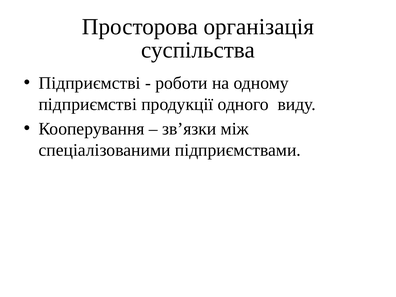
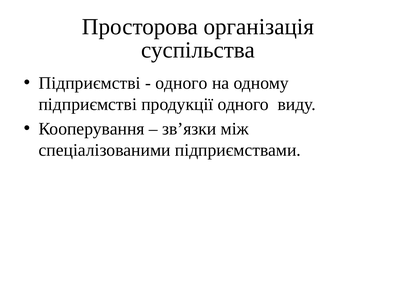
роботи: роботи -> одного (181, 83)
